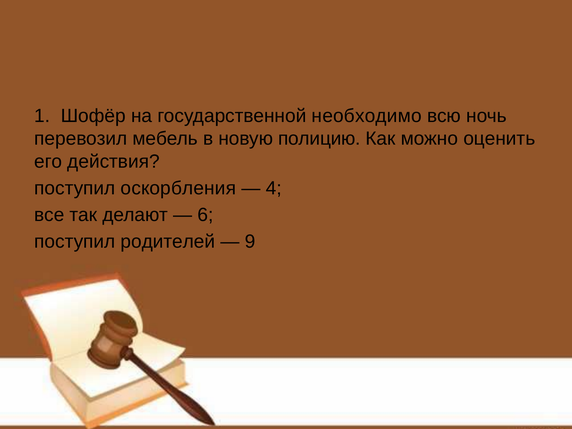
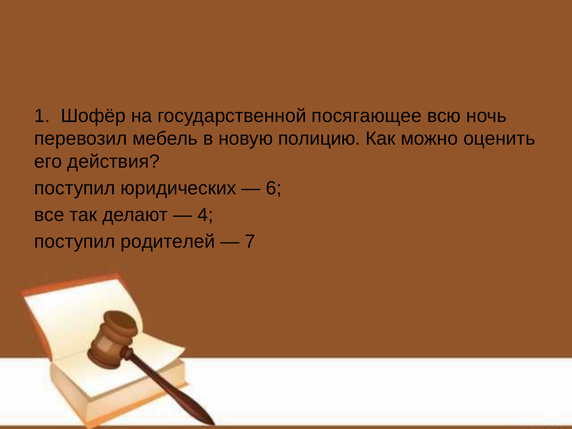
необходимо: необходимо -> посягающее (367, 116)
оскорбления: оскорбления -> юридических (178, 188)
4: 4 -> 6 (274, 188)
6: 6 -> 4 (205, 215)
9: 9 -> 7 (250, 242)
